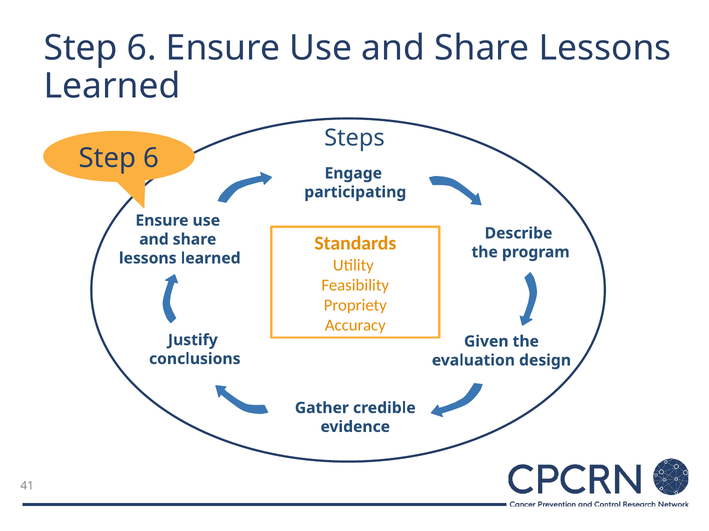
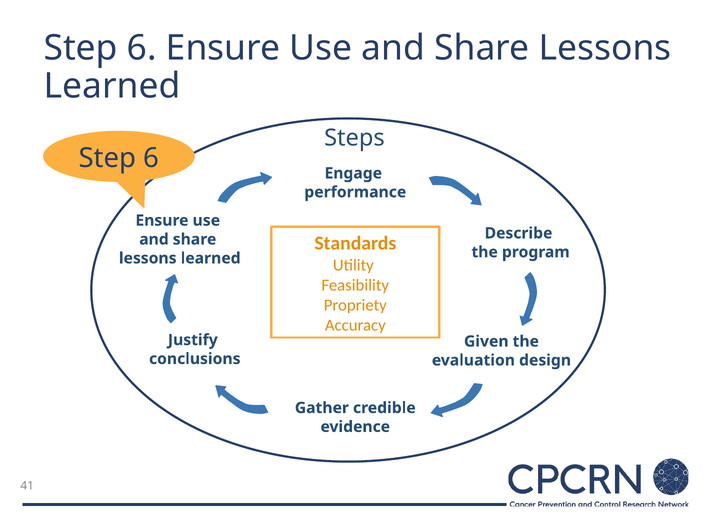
participating: participating -> performance (355, 192)
